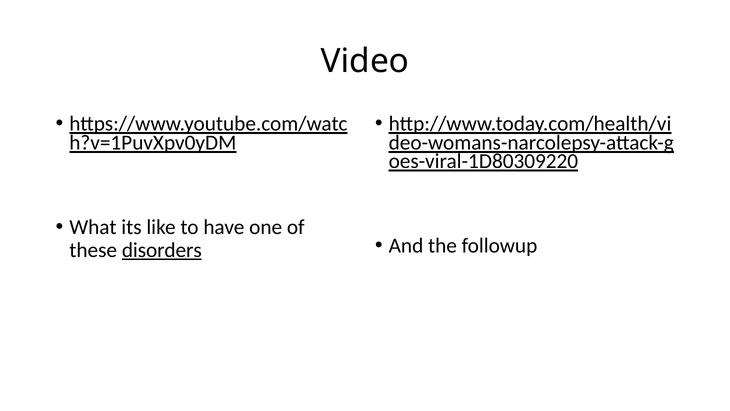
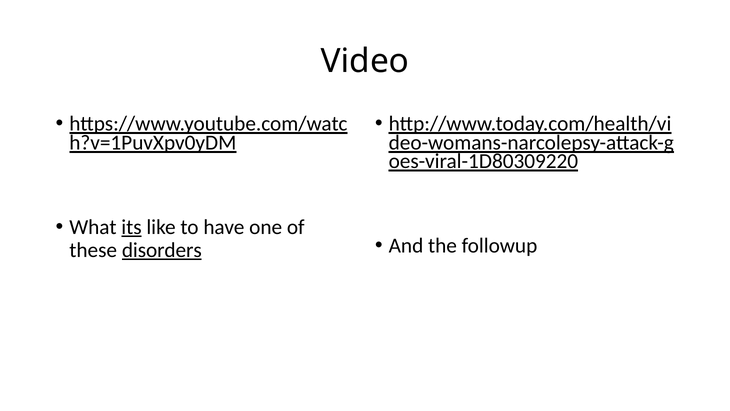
its underline: none -> present (131, 227)
